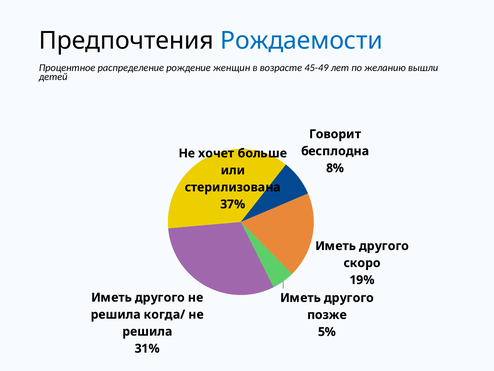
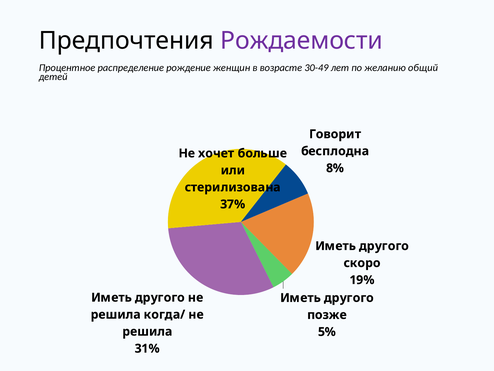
Рождаемости colour: blue -> purple (302, 41)
45-49: 45-49 -> 30-49 (316, 68)
вышли: вышли -> общий (423, 68)
